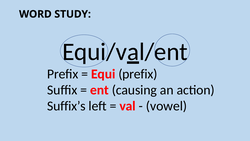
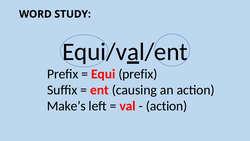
Suffix’s: Suffix’s -> Make’s (66, 106)
vowel: vowel -> action (167, 106)
